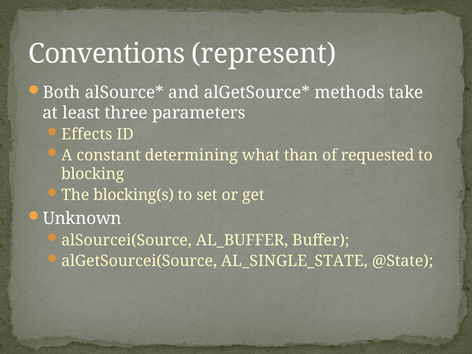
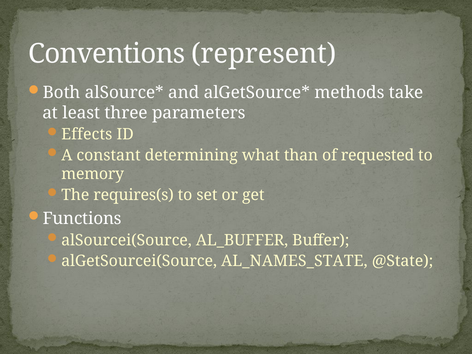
blocking: blocking -> memory (93, 174)
blocking(s: blocking(s -> requires(s (134, 195)
Unknown: Unknown -> Functions (82, 219)
AL_SINGLE_STATE: AL_SINGLE_STATE -> AL_NAMES_STATE (294, 261)
